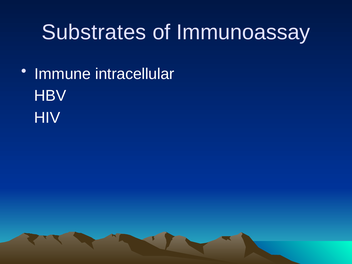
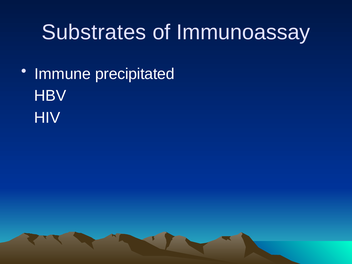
intracellular: intracellular -> precipitated (135, 74)
